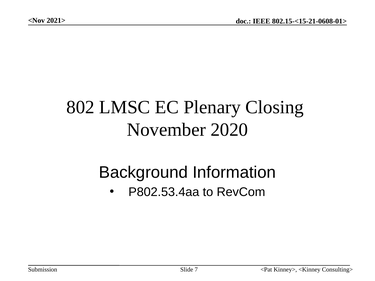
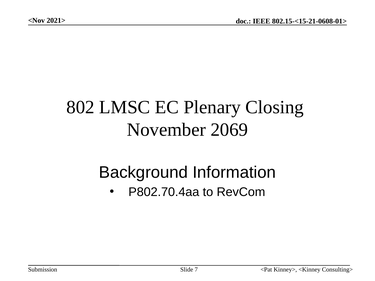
2020: 2020 -> 2069 (229, 130)
P802.53.4aa: P802.53.4aa -> P802.70.4aa (164, 192)
